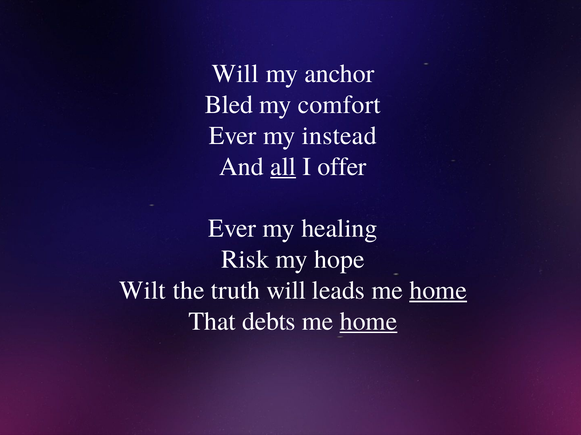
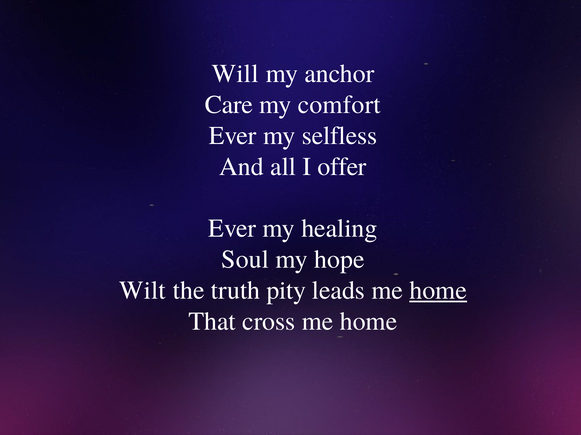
Bled: Bled -> Care (229, 105)
instead: instead -> selfless (339, 136)
all underline: present -> none (283, 167)
Risk: Risk -> Soul (245, 260)
truth will: will -> pity (286, 291)
debts: debts -> cross (269, 322)
home underline: present -> none (368, 322)
